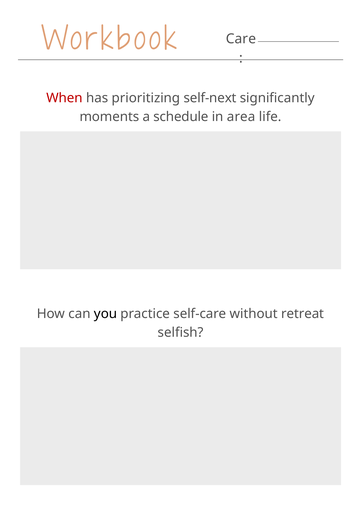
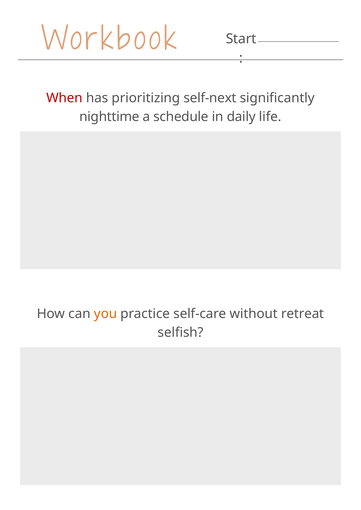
Care: Care -> Start (241, 39)
moments: moments -> nighttime (109, 117)
area: area -> daily (241, 117)
you colour: black -> orange (106, 314)
